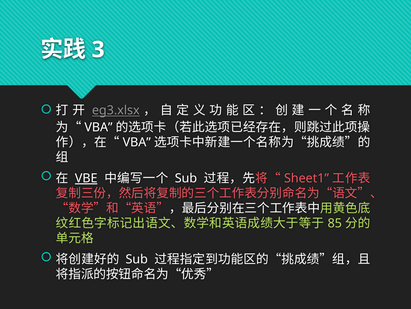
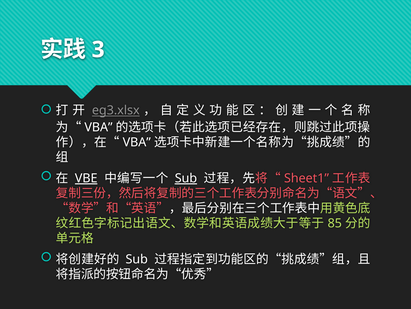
Sub underline: none -> present (186, 178)
